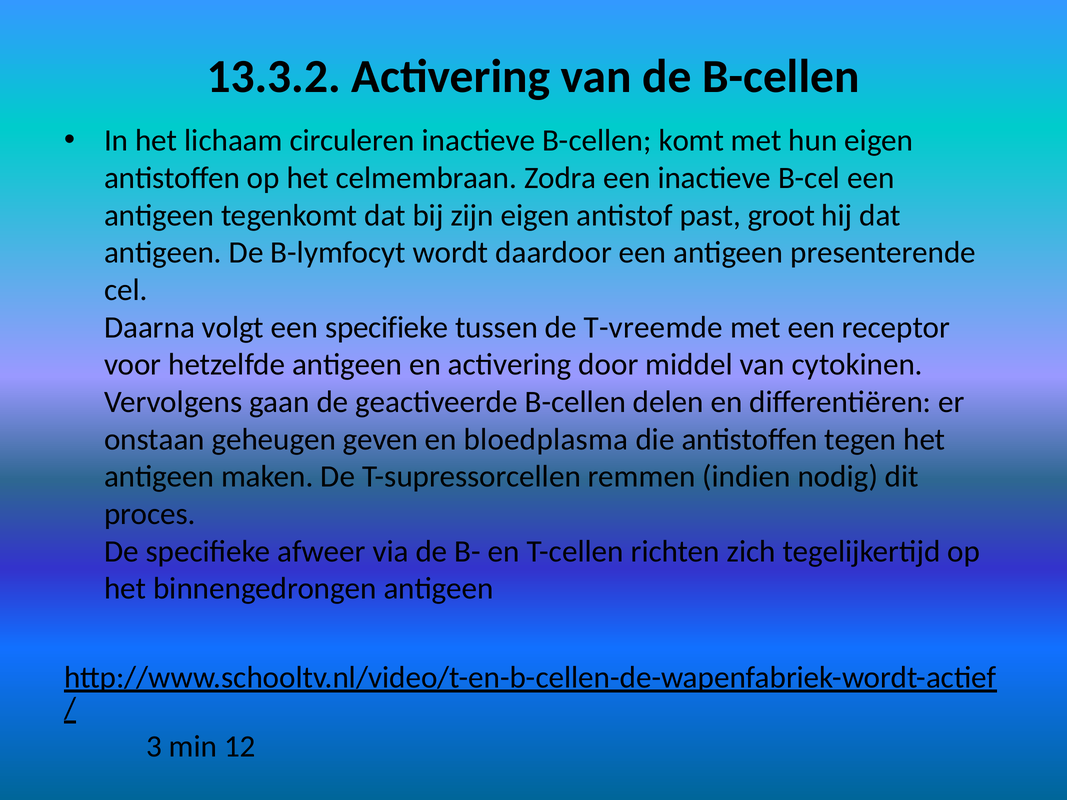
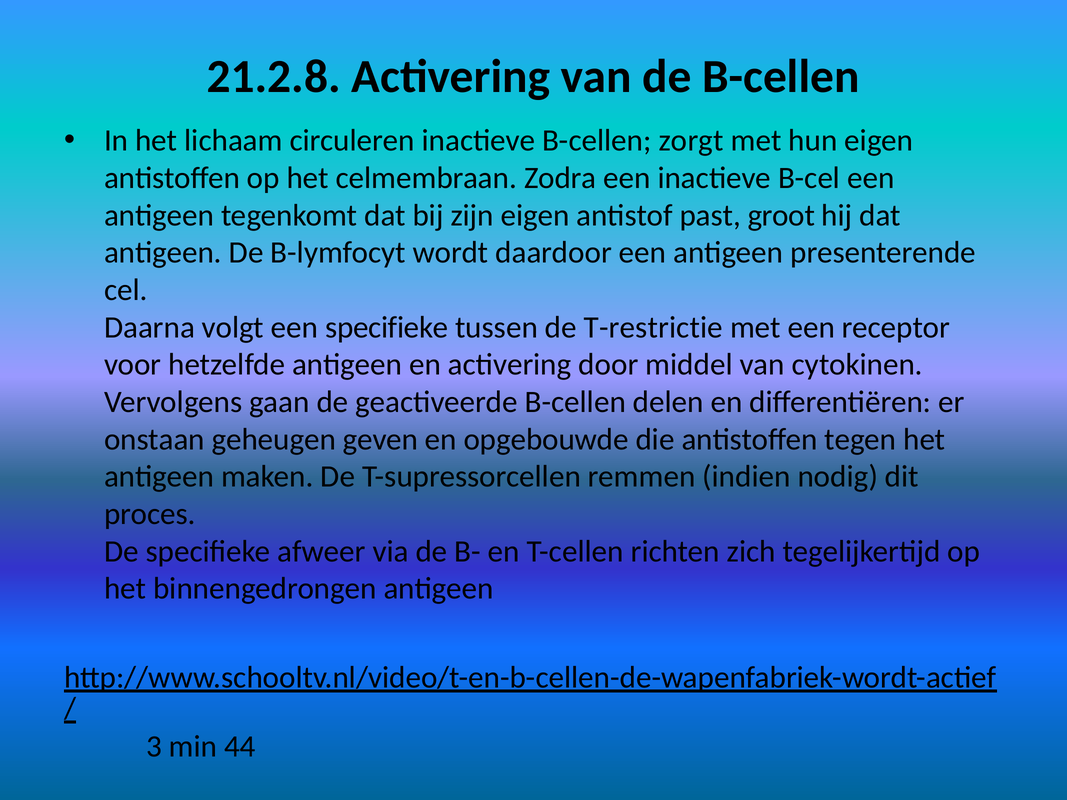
13.3.2: 13.3.2 -> 21.2.8 (274, 77)
komt: komt -> zorgt (691, 141)
T-vreemde: T-vreemde -> T-restrictie (653, 327)
bloedplasma: bloedplasma -> opgebouwde (546, 439)
12: 12 -> 44 (240, 747)
